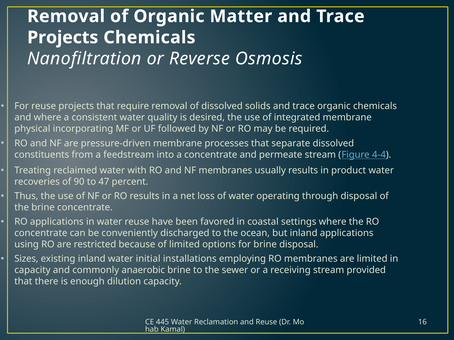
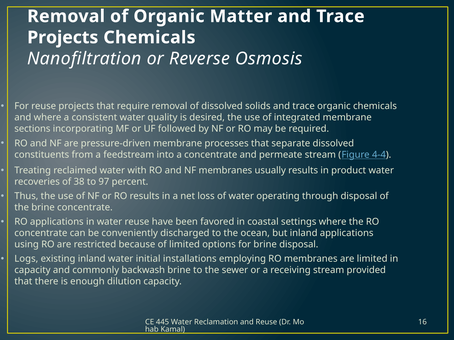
physical: physical -> sections (32, 129)
90: 90 -> 38 (79, 182)
47: 47 -> 97 (104, 182)
Sizes: Sizes -> Logs (26, 259)
anaerobic: anaerobic -> backwash (143, 271)
